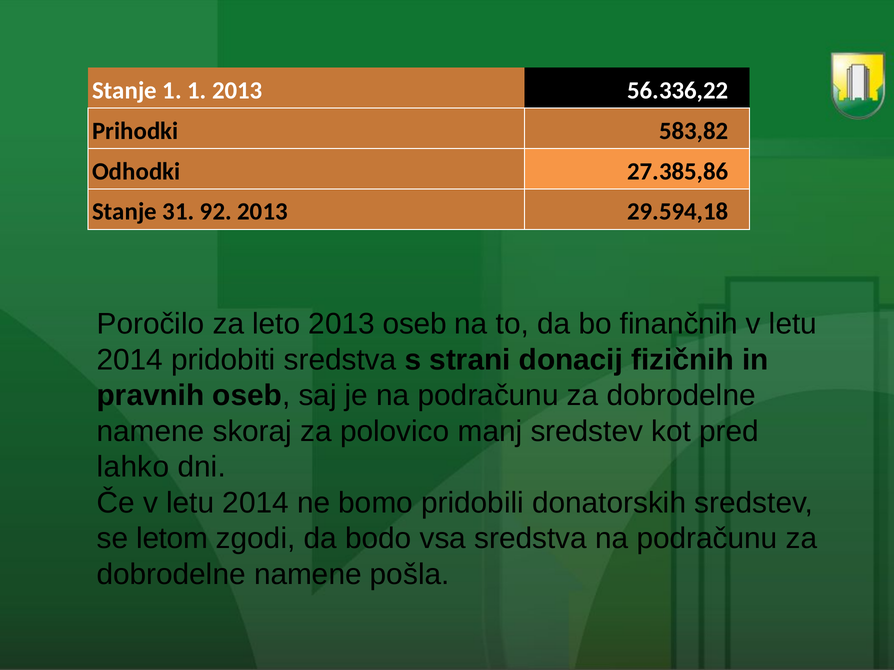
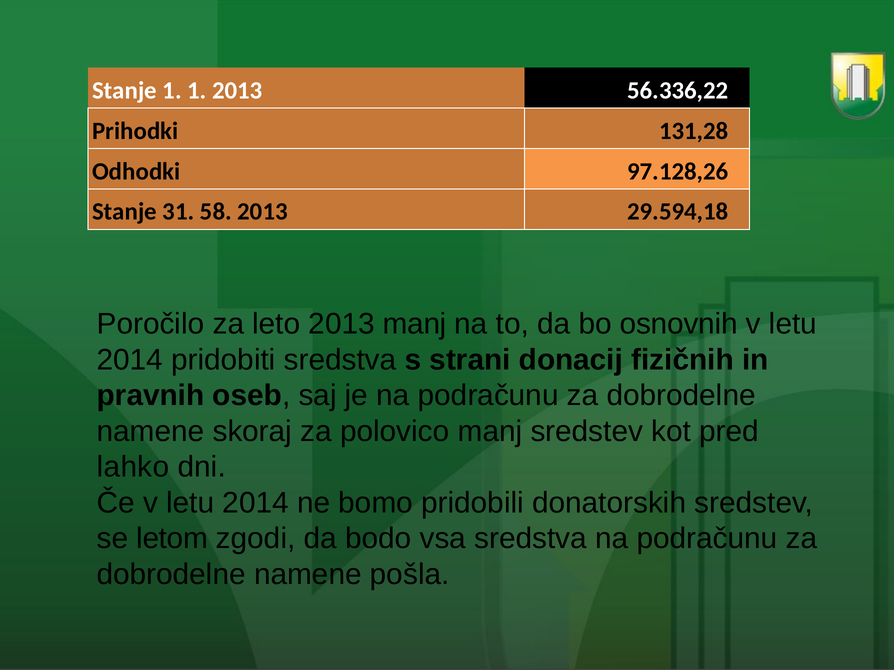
583,82: 583,82 -> 131,28 (694, 131)
27.385,86: 27.385,86 -> 97.128,26 (678, 171)
92: 92 -> 58 (216, 212)
2013 oseb: oseb -> manj (415, 324)
finančnih: finančnih -> osnovnih (679, 324)
